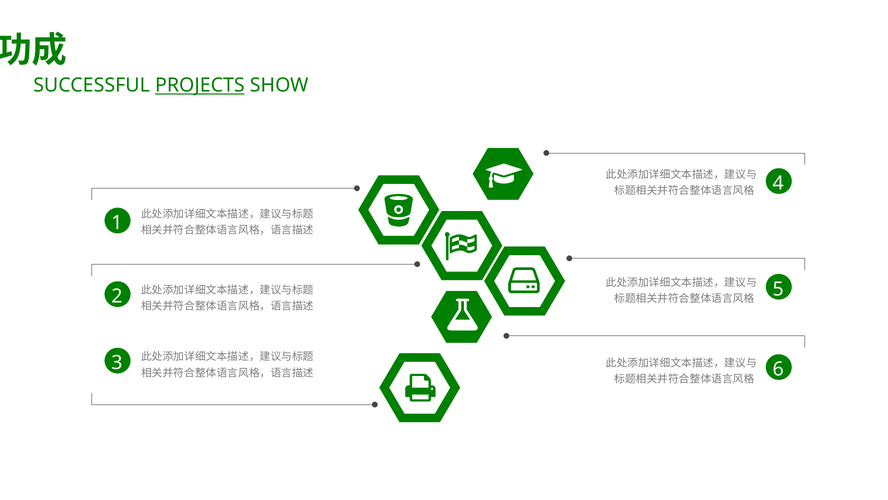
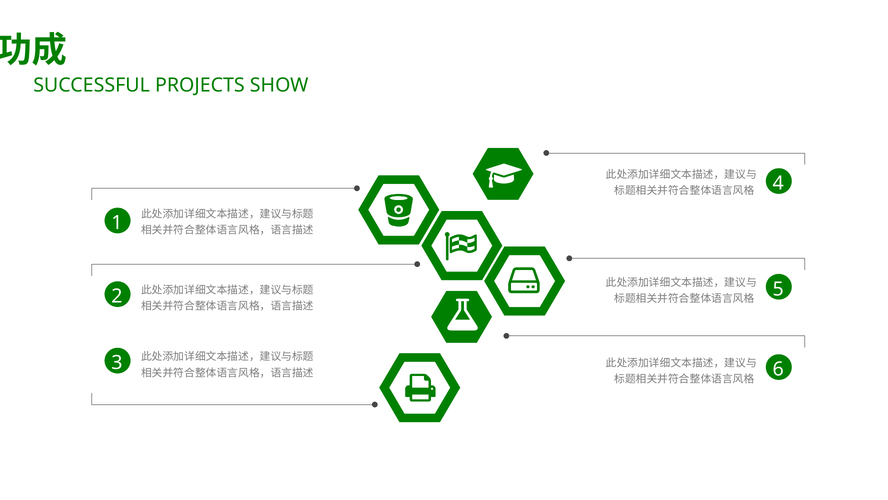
PROJECTS underline: present -> none (200, 85)
